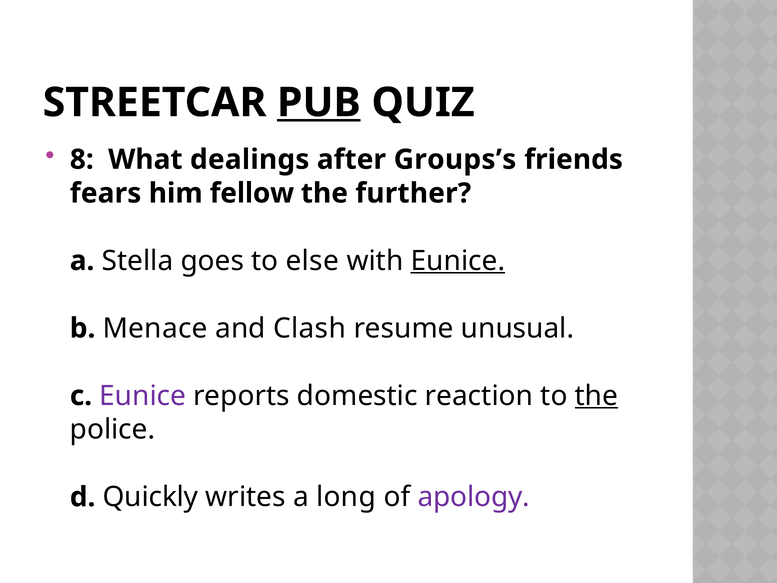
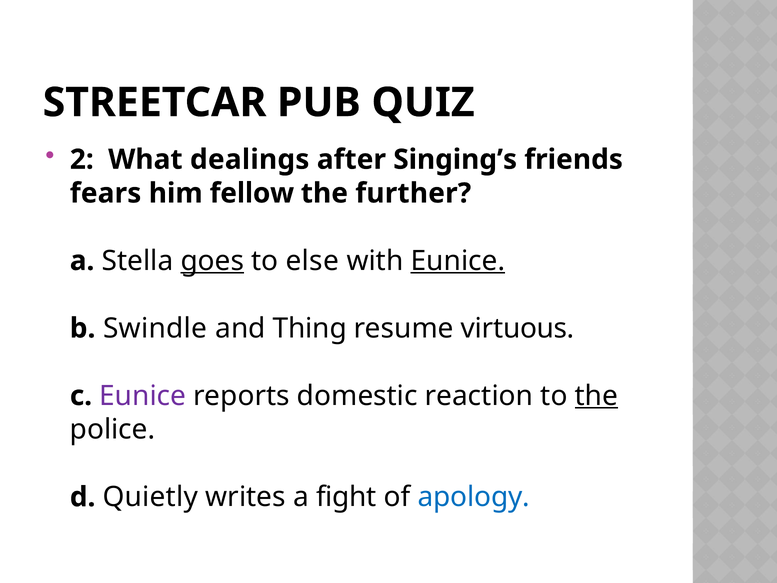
PUB underline: present -> none (319, 103)
8: 8 -> 2 (82, 159)
Groups’s: Groups’s -> Singing’s (455, 159)
goes underline: none -> present (212, 261)
Menace: Menace -> Swindle (155, 328)
Clash: Clash -> Thing (310, 328)
unusual: unusual -> virtuous (518, 328)
Quickly: Quickly -> Quietly (150, 497)
long: long -> fight (346, 497)
apology colour: purple -> blue (474, 497)
